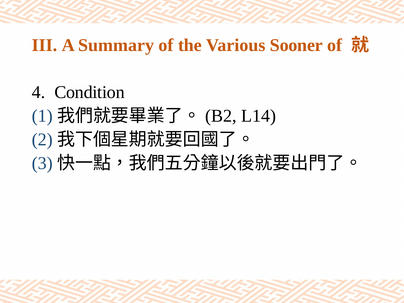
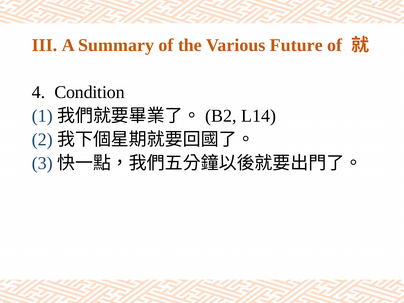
Sooner: Sooner -> Future (296, 45)
